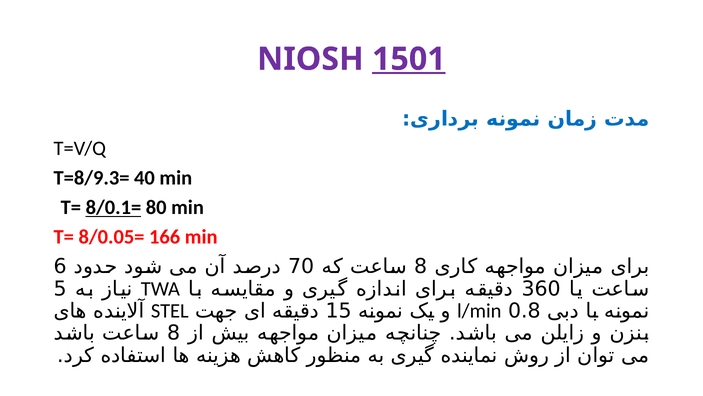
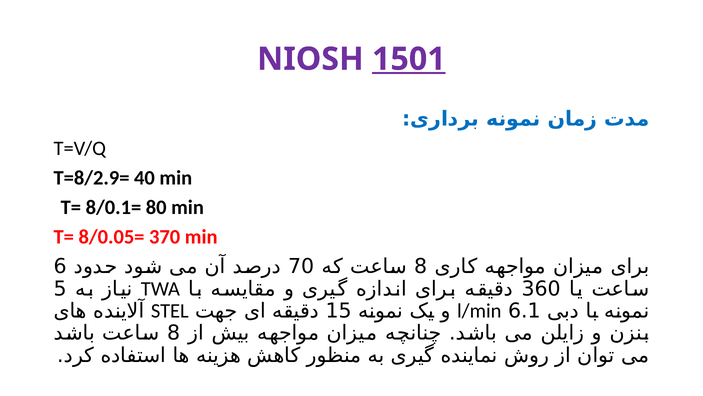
T=8/9.3=: T=8/9.3= -> T=8/2.9= (92, 178)
8/0.1= underline: present -> none (113, 207)
166: 166 -> 370 (165, 237)
0.8: 0.8 -> 6.1 (524, 311)
